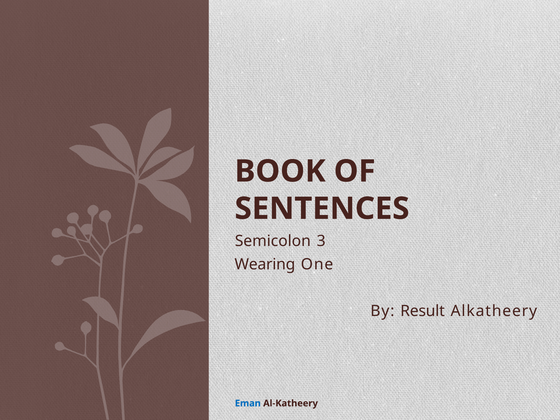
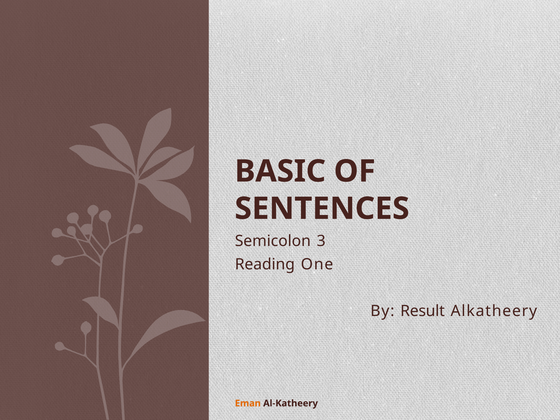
BOOK: BOOK -> BASIC (280, 171)
Wearing: Wearing -> Reading (265, 264)
Eman colour: blue -> orange (248, 403)
